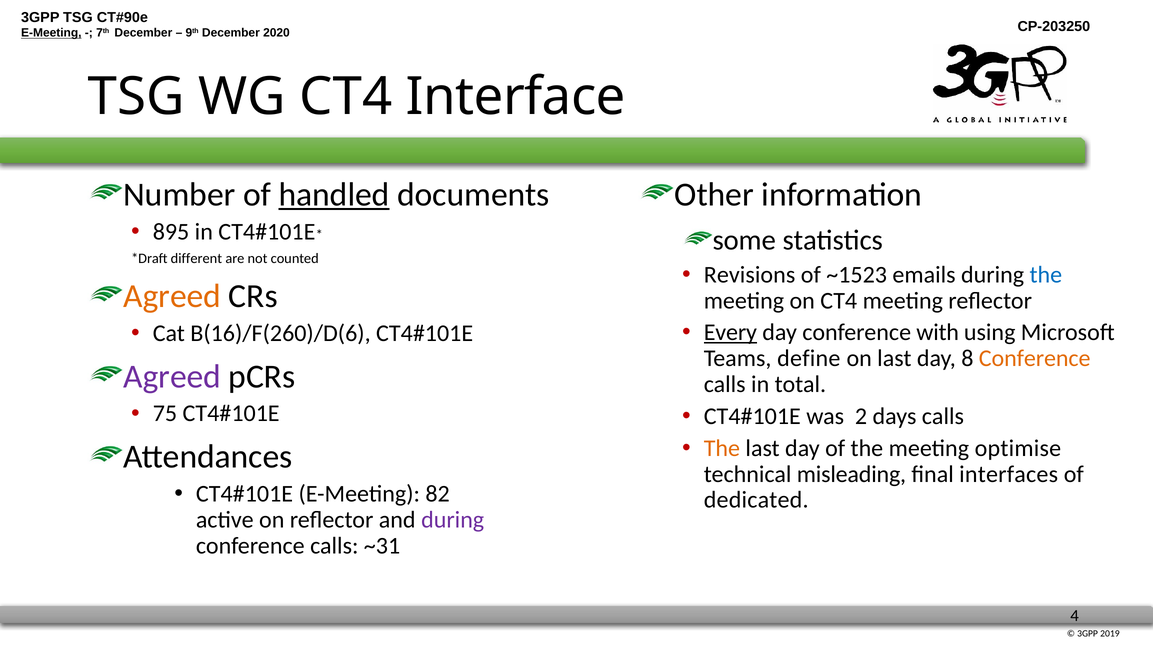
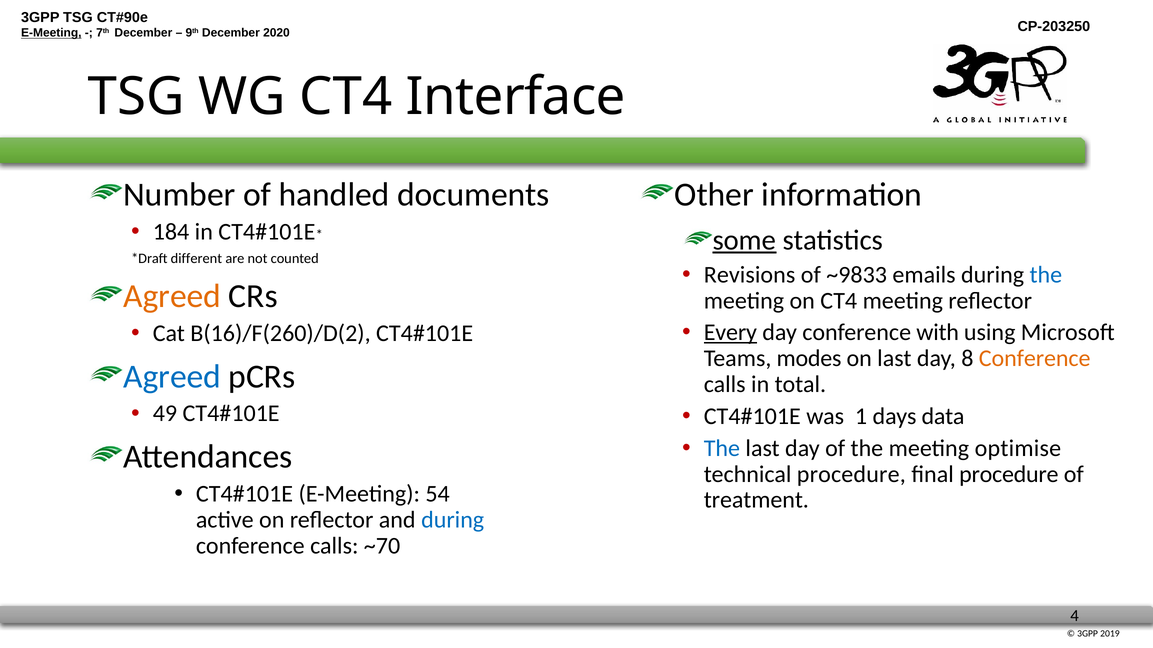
handled underline: present -> none (334, 195)
895: 895 -> 184 (171, 232)
some underline: none -> present (744, 240)
~1523: ~1523 -> ~9833 (857, 275)
B(16)/F(260)/D(6: B(16)/F(260)/D(6 -> B(16)/F(260)/D(2 (280, 334)
define: define -> modes (809, 359)
Agreed colour: purple -> blue (172, 377)
75: 75 -> 49 (165, 414)
2: 2 -> 1 (861, 417)
days calls: calls -> data (943, 417)
The colour: orange -> blue (722, 449)
technical misleading: misleading -> procedure (851, 475)
final interfaces: interfaces -> procedure (1009, 475)
82: 82 -> 54 (438, 494)
dedicated: dedicated -> treatment (756, 500)
during colour: purple -> blue (453, 520)
~31: ~31 -> ~70 (382, 546)
